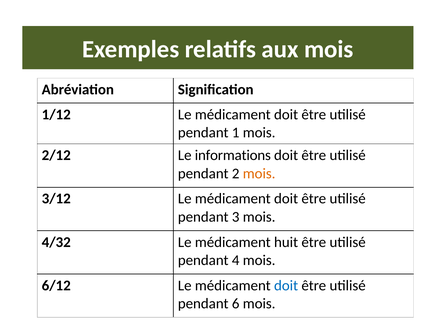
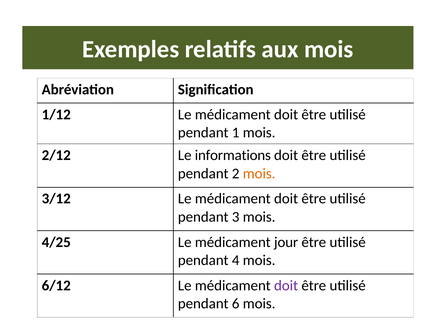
4/32: 4/32 -> 4/25 (56, 242)
huit: huit -> jour (286, 242)
doit colour: blue -> purple (286, 286)
